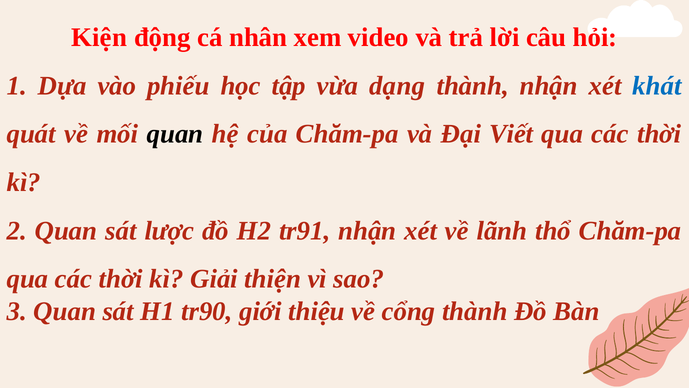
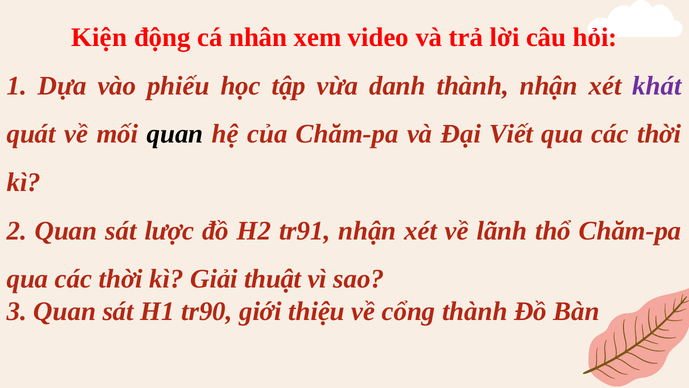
dạng: dạng -> danh (397, 86)
khát colour: blue -> purple (657, 86)
thiện: thiện -> thuật (273, 279)
